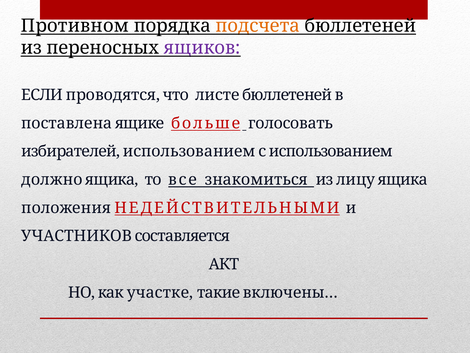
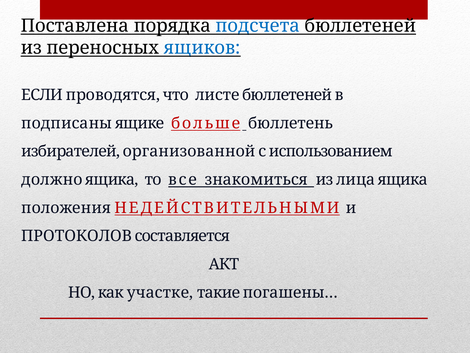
Противном: Противном -> Поставлена (75, 26)
подсчета colour: orange -> blue (258, 26)
ящиков colour: purple -> blue (202, 48)
поставлена: поставлена -> подписаны (67, 123)
голосовать: голосовать -> бюллетень (291, 123)
избирателей использованием: использованием -> организованной (189, 151)
лицу: лицу -> лица (356, 179)
УЧАСТНИКОВ: УЧАСТНИКОВ -> ПРОТОКОЛОВ (77, 236)
включены…: включены… -> погашены… (290, 292)
